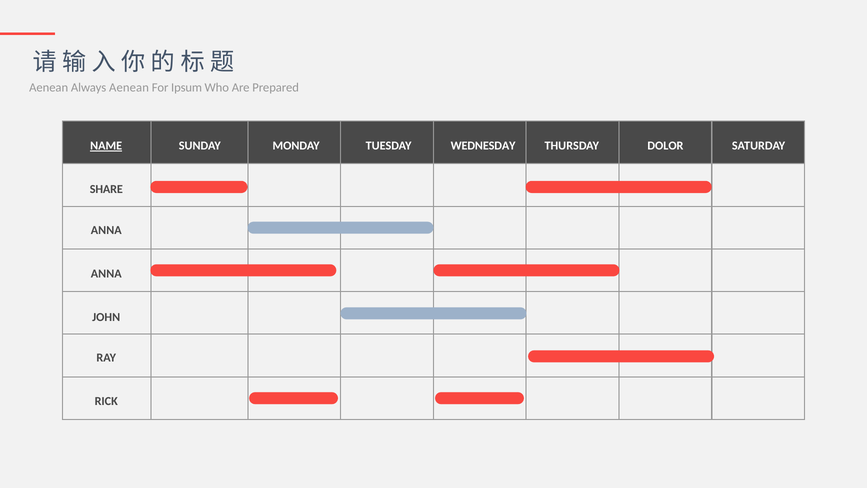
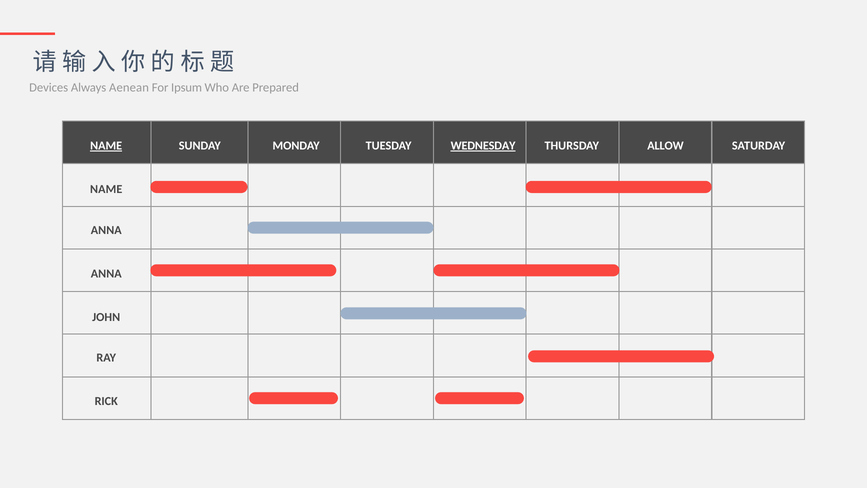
Aenean: Aenean -> Devices (49, 88)
WEDNESDAY underline: none -> present (483, 146)
DOLOR: DOLOR -> ALLOW (665, 146)
SHARE: SHARE -> NAME (106, 189)
